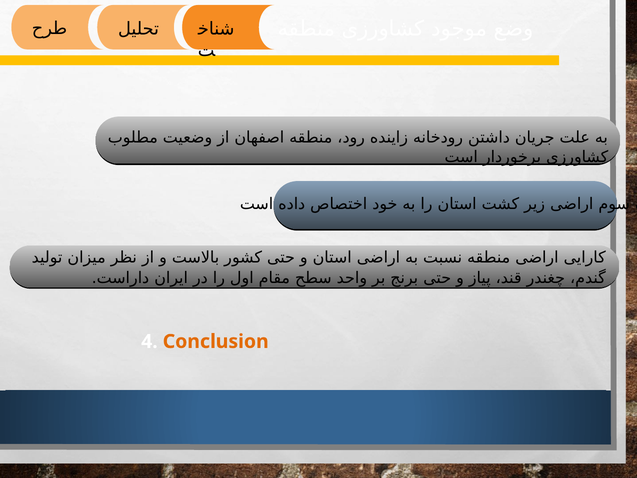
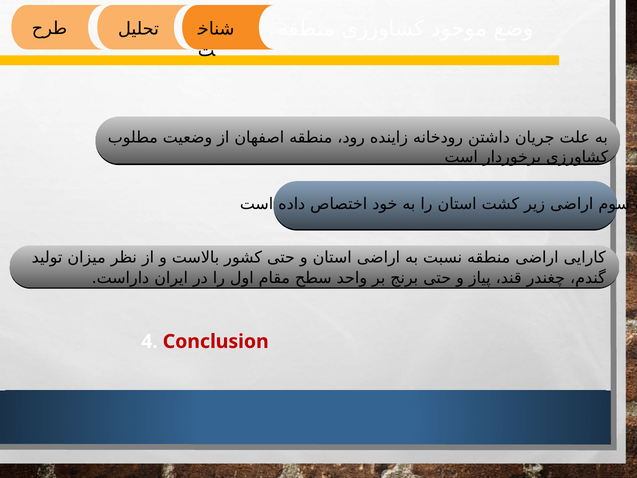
Conclusion colour: orange -> red (216, 341)
